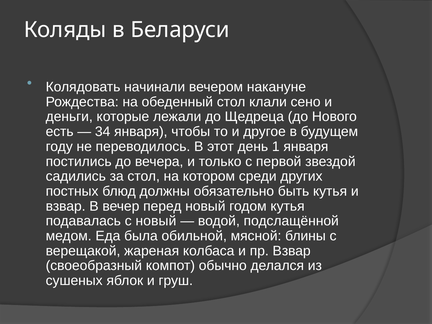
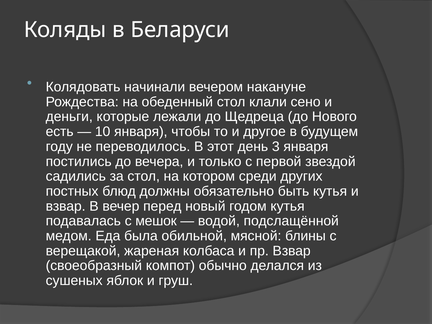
34: 34 -> 10 (103, 132)
1: 1 -> 3 (276, 147)
с новый: новый -> мешок (156, 221)
